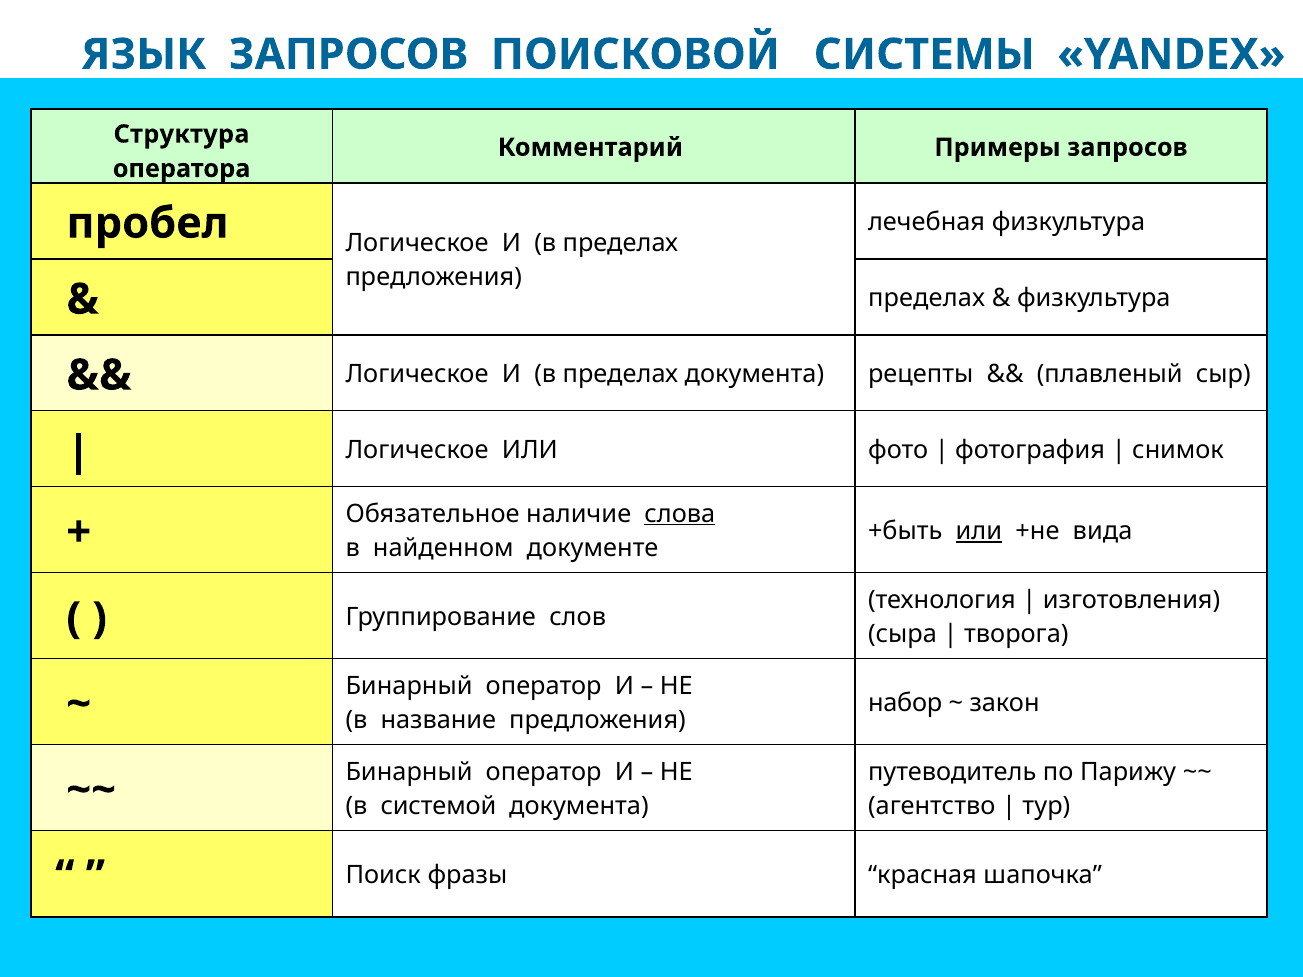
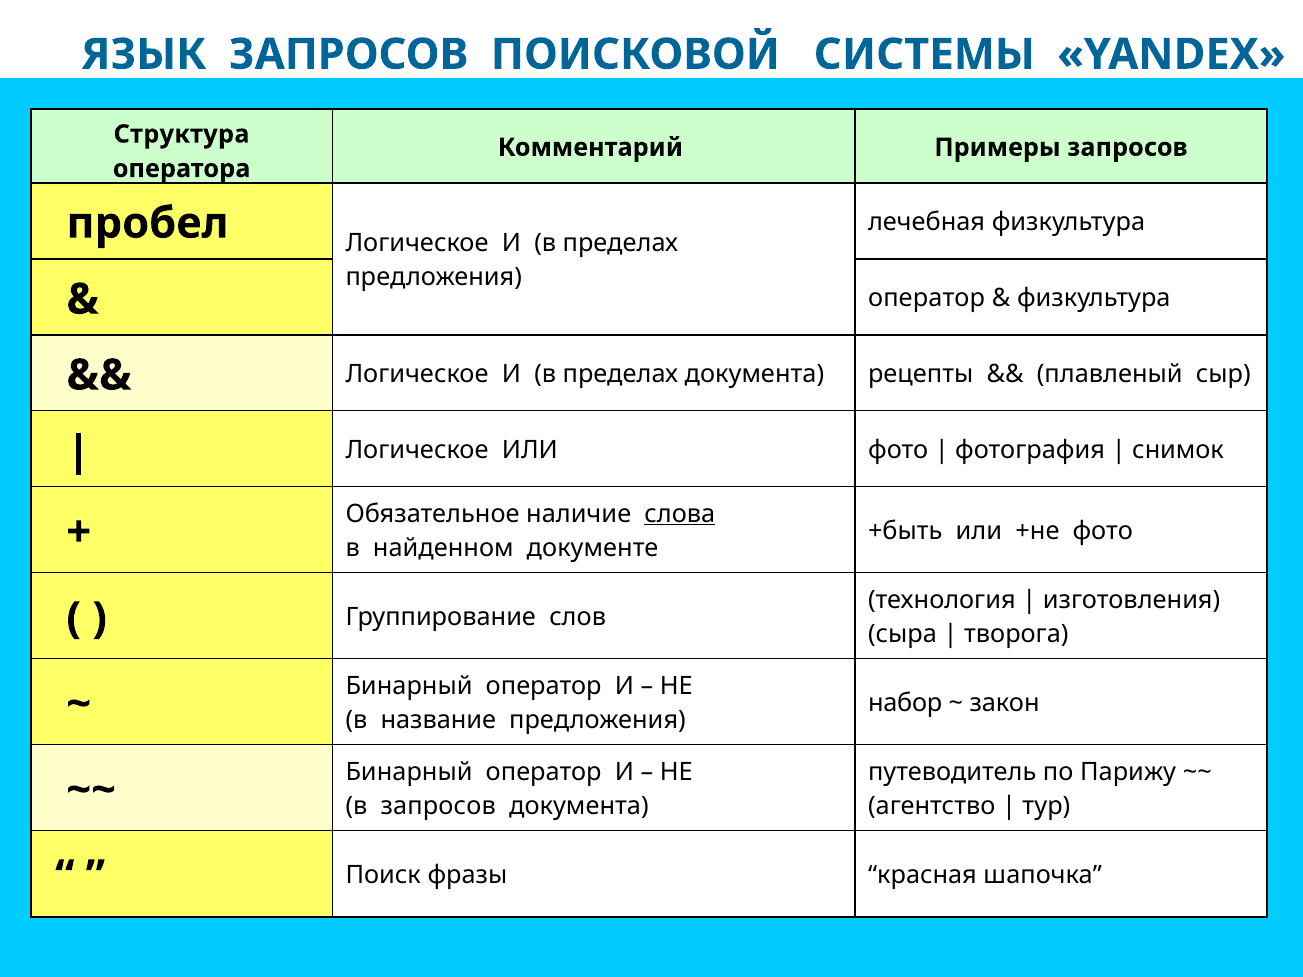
пределах: пределах -> оператор (927, 299)
или underline: present -> none (979, 531)
+не вида: вида -> фото (1103, 531)
в системой: системой -> запросов (438, 807)
